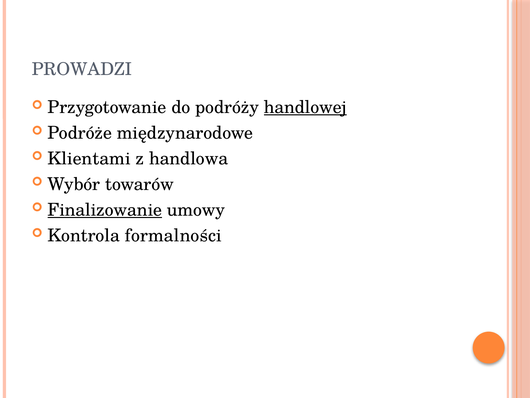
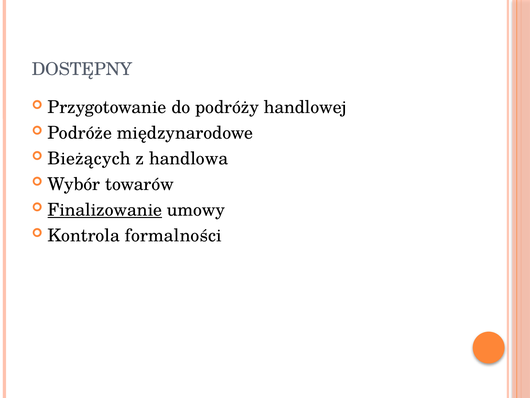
PROWADZI: PROWADZI -> DOSTĘPNY (82, 69)
handlowej underline: present -> none (305, 107)
Klientami: Klientami -> Bieżących (89, 158)
